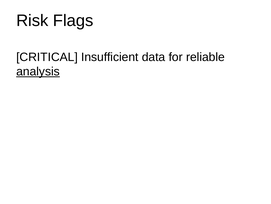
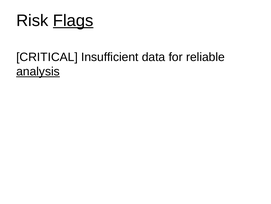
Flags underline: none -> present (73, 21)
